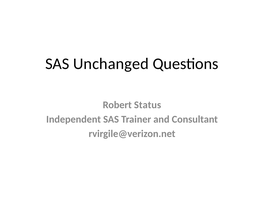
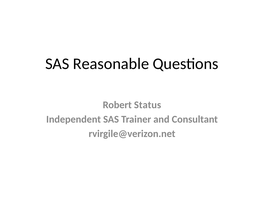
Unchanged: Unchanged -> Reasonable (111, 64)
